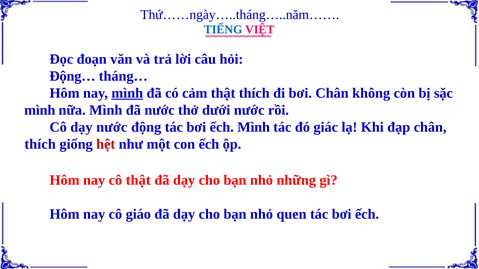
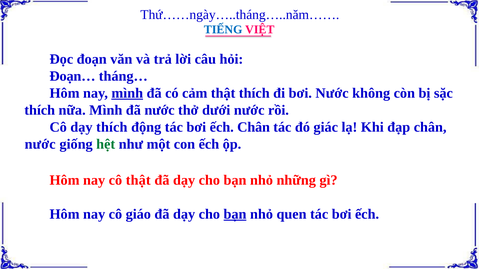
Động…: Động… -> Đoạn… (72, 76)
bơi Chân: Chân -> Nước (332, 93)
mình: mình -> thích (40, 110)
dạy nước: nước -> thích (112, 127)
ếch Mình: Mình -> Chân (254, 127)
thích: thích -> nước (40, 144)
hệt colour: red -> green (106, 144)
bạn underline: none -> present (235, 214)
